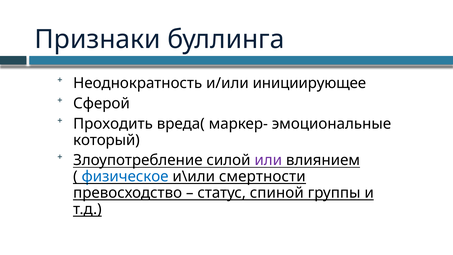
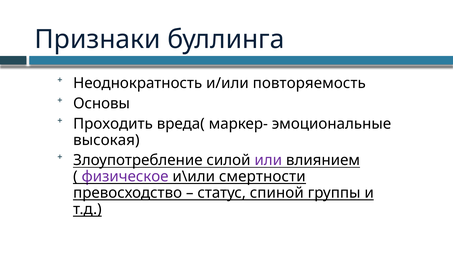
инициирующее: инициирующее -> повторяемость (309, 83)
Сферой: Сферой -> Основы (102, 103)
который: который -> высокая (106, 140)
физическое colour: blue -> purple (125, 177)
